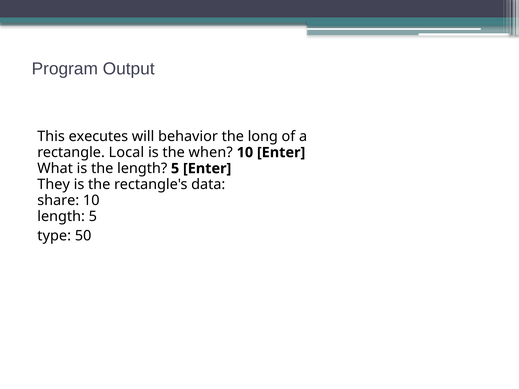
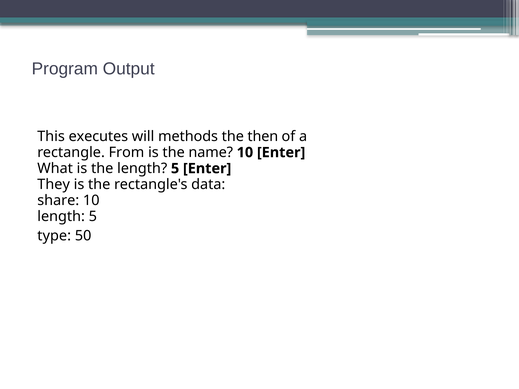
behavior: behavior -> methods (188, 137)
long: long -> then (263, 137)
Local: Local -> From (126, 153)
when: when -> name (211, 153)
